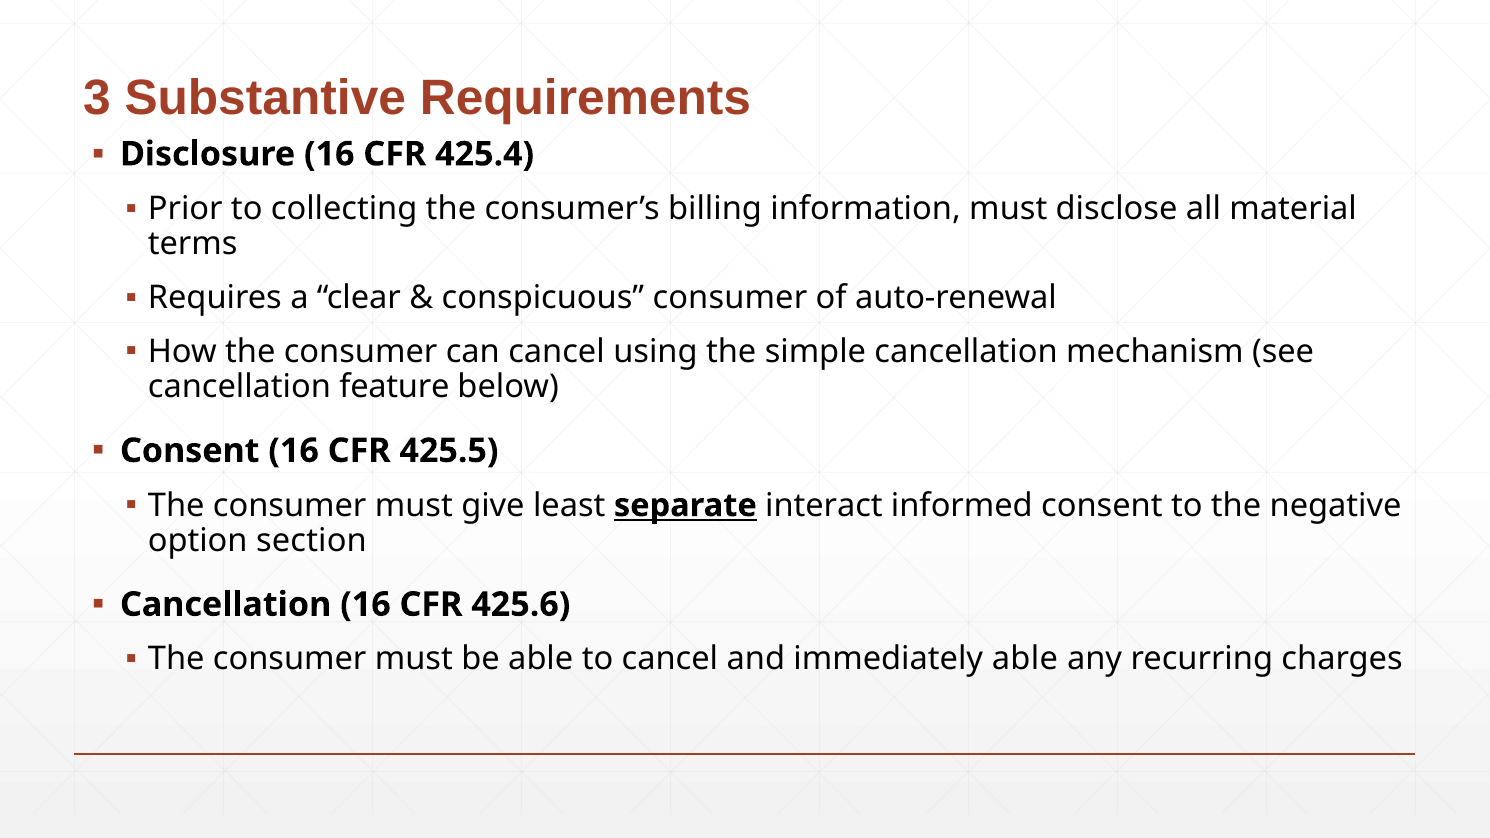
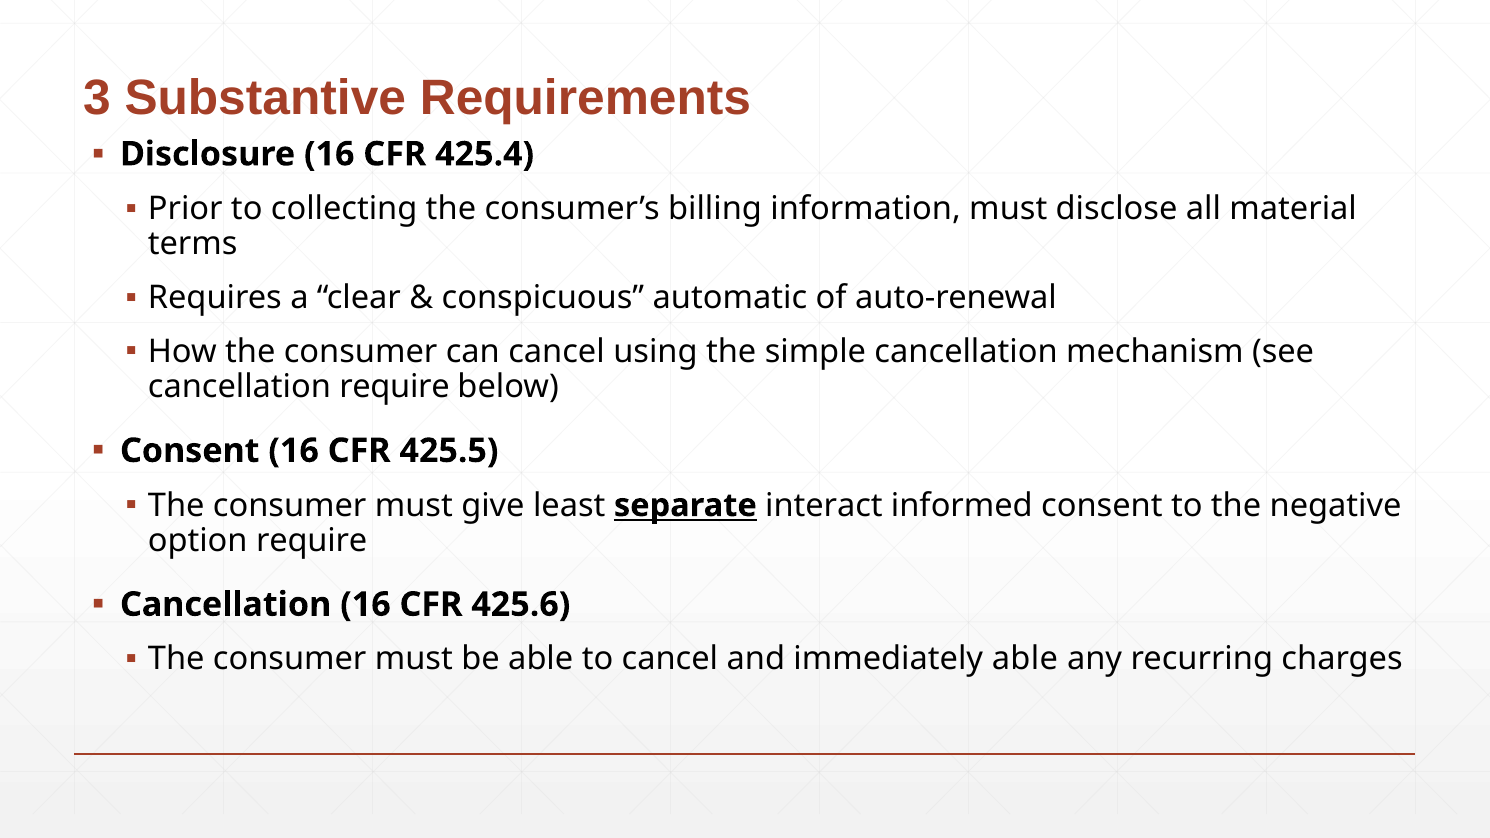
conspicuous consumer: consumer -> automatic (730, 298)
cancellation feature: feature -> require (394, 387)
option section: section -> require (312, 541)
